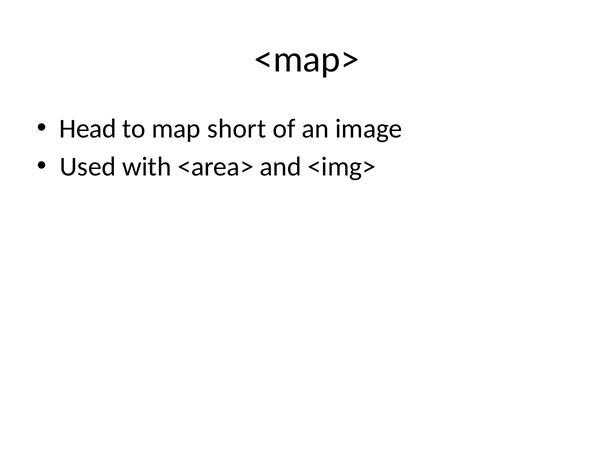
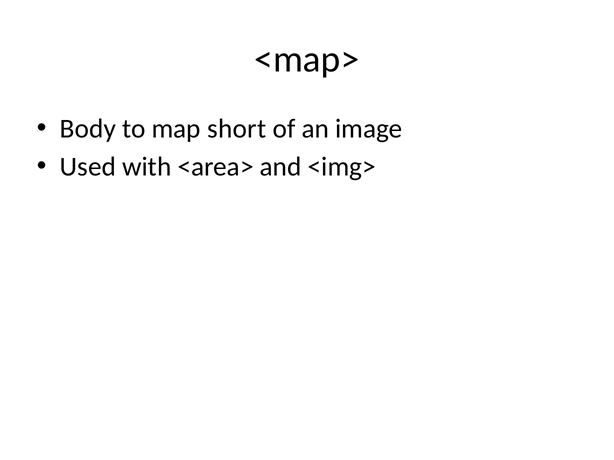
Head: Head -> Body (88, 129)
